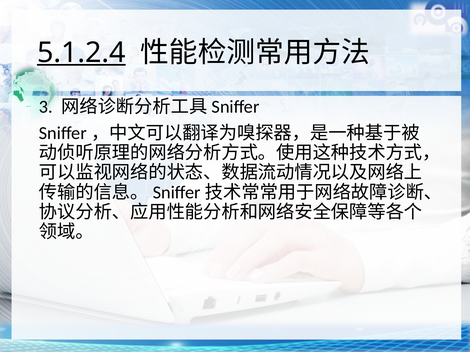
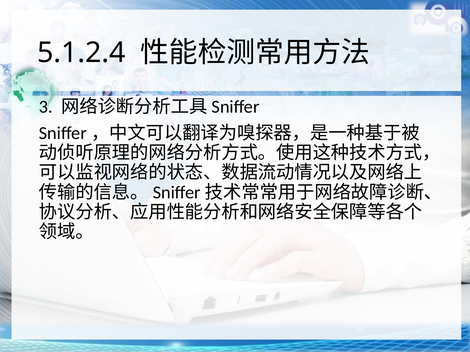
5.1.2.4 underline: present -> none (81, 53)
